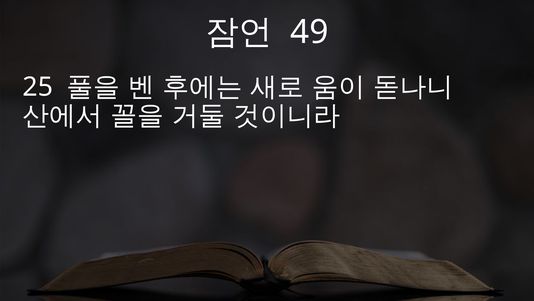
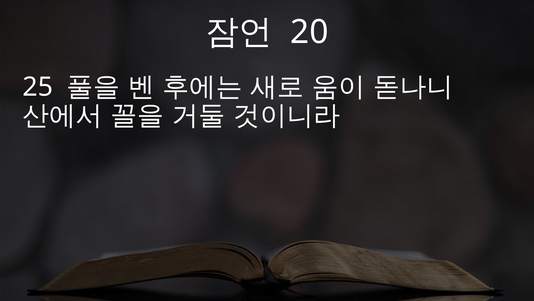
49: 49 -> 20 (309, 32)
